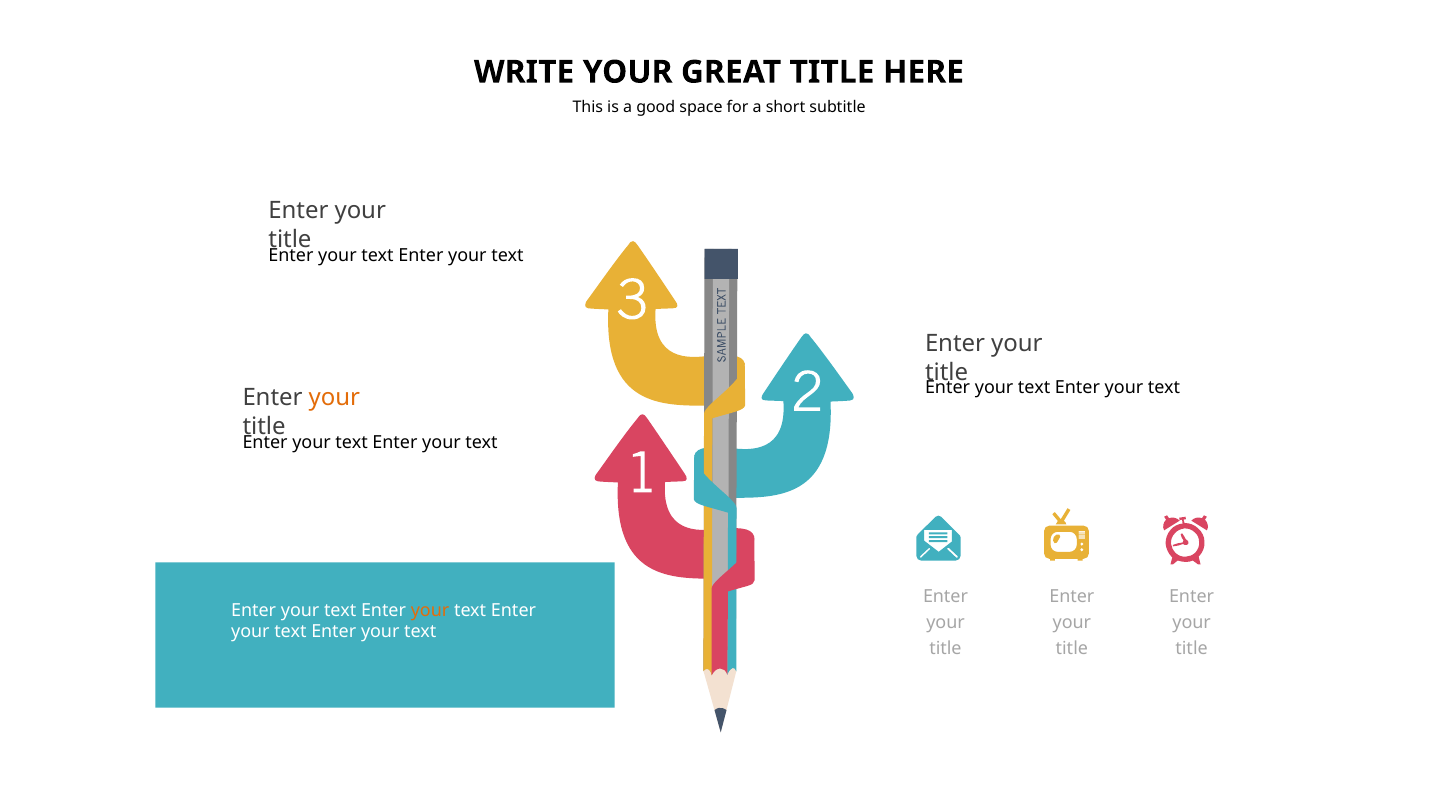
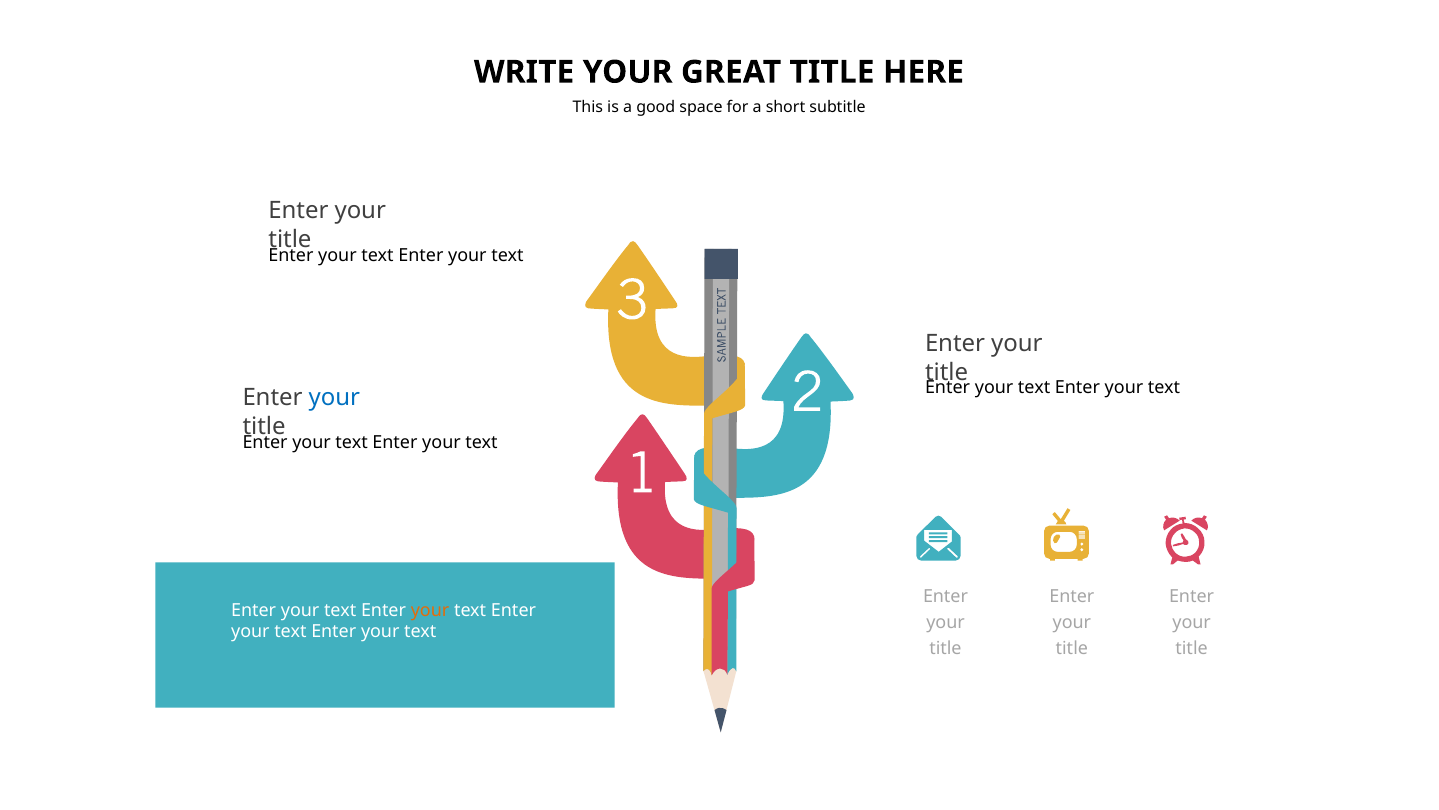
your colour: orange -> blue (334, 398)
